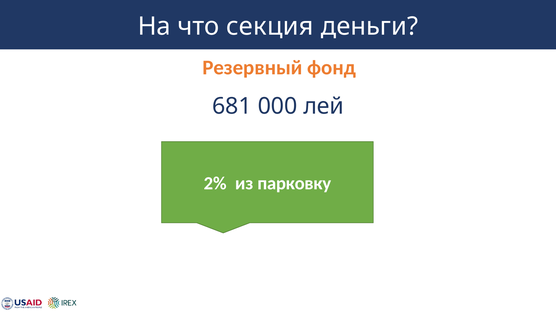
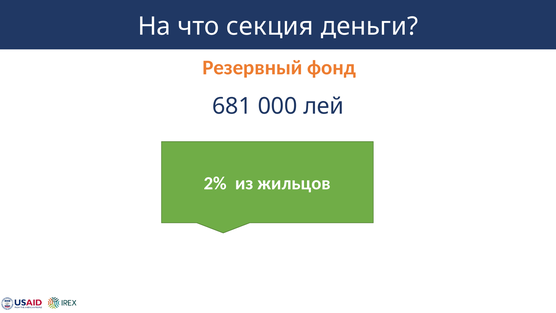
парковку: парковку -> жильцов (294, 183)
